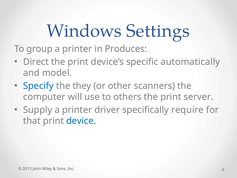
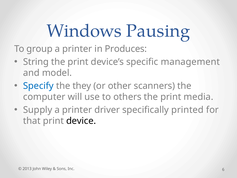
Settings: Settings -> Pausing (158, 31)
Direct: Direct -> String (36, 62)
automatically: automatically -> management (190, 62)
server: server -> media (198, 97)
require: require -> printed (187, 110)
device colour: blue -> black (81, 121)
